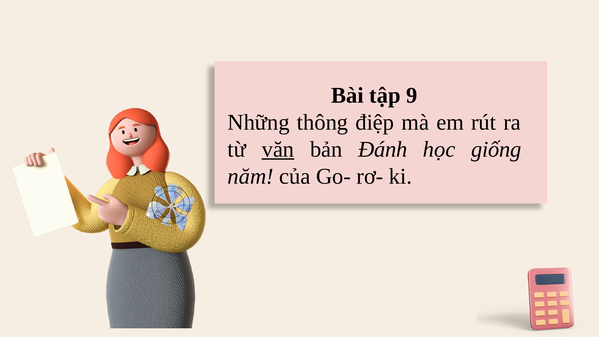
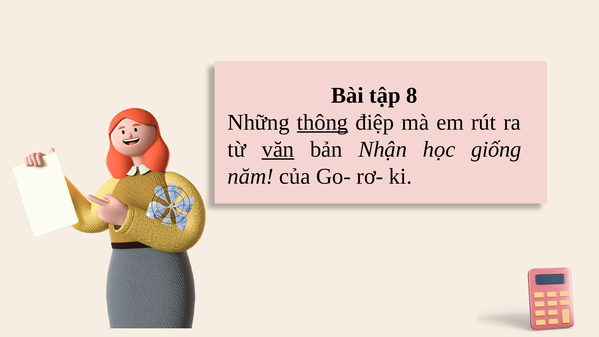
9: 9 -> 8 (412, 95)
thông underline: none -> present (323, 122)
Đánh: Đánh -> Nhận (383, 149)
